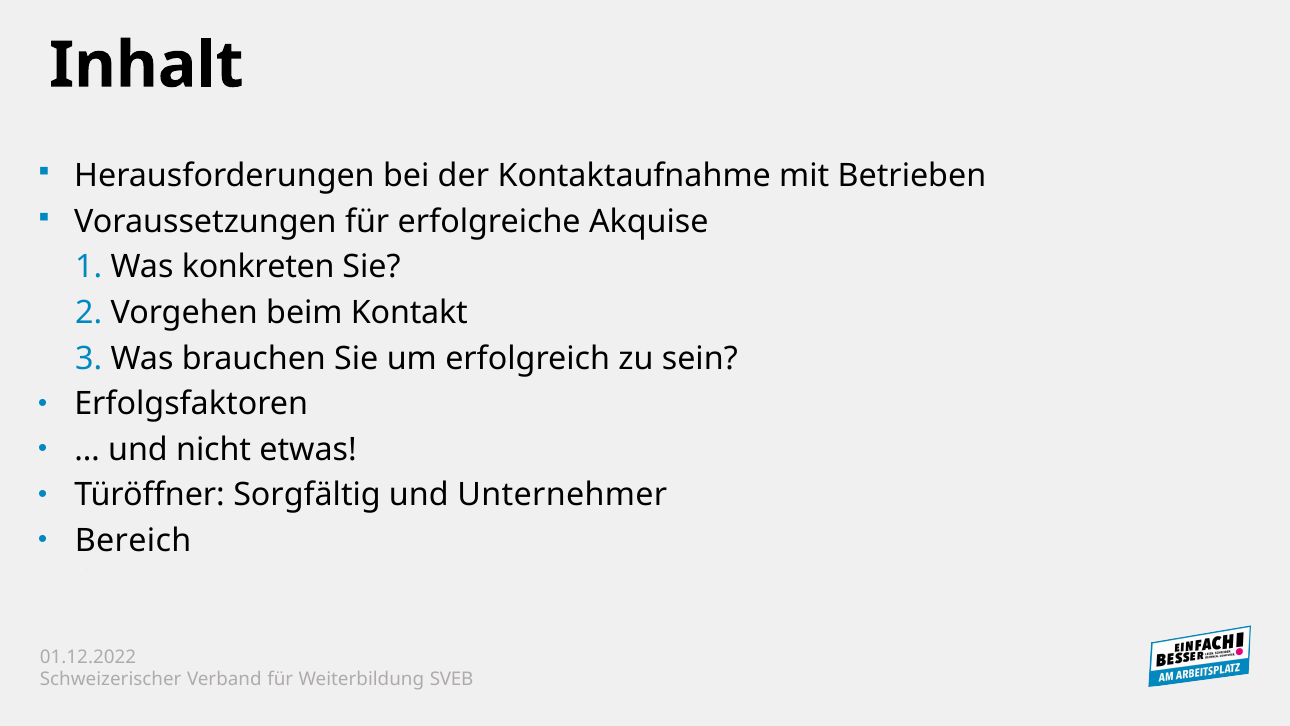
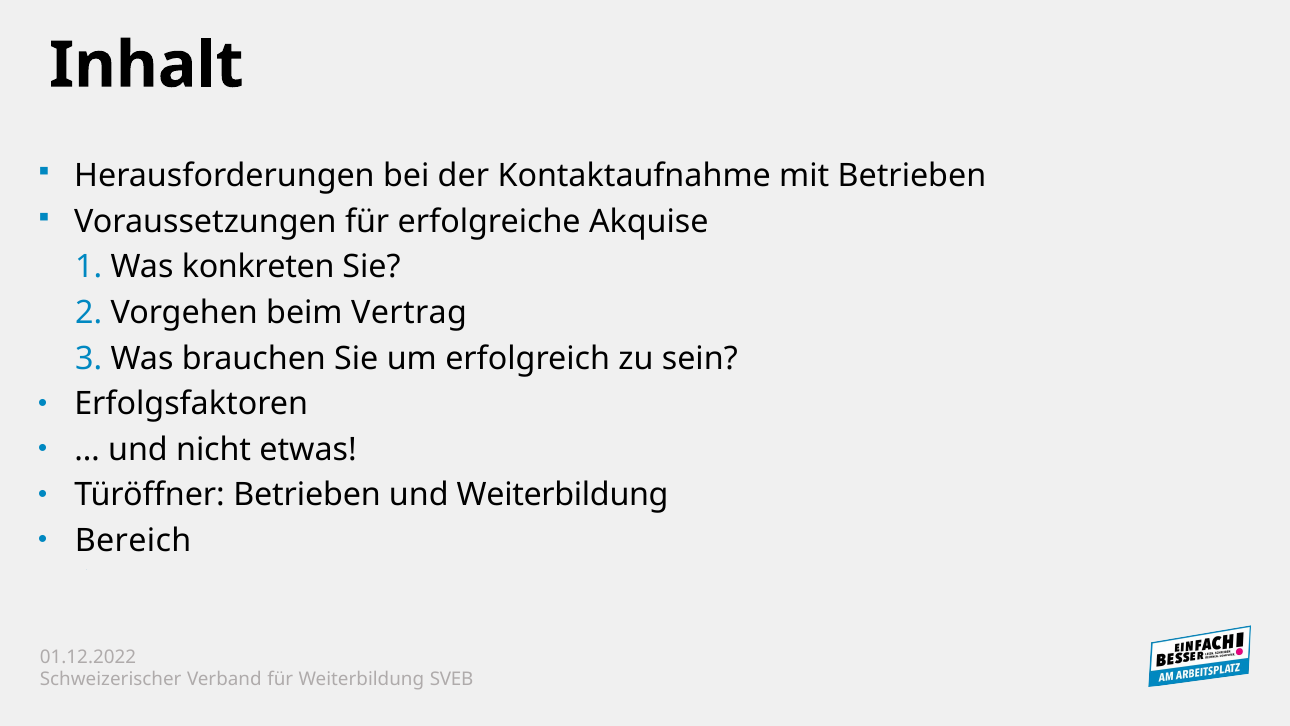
Kontakt: Kontakt -> Vertrag (409, 313)
Türöffner Sorgfältig: Sorgfältig -> Betrieben (307, 495)
und Unternehmer: Unternehmer -> Weiterbildung (563, 495)
